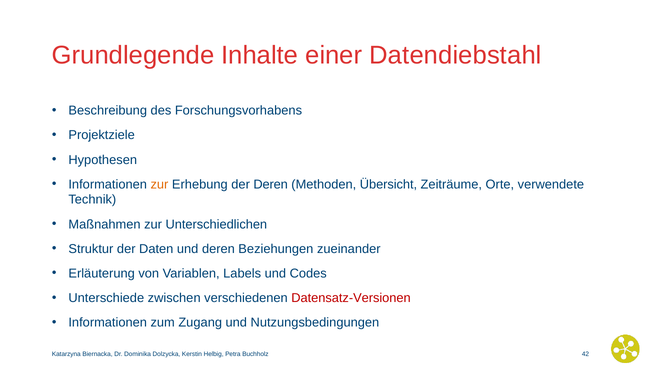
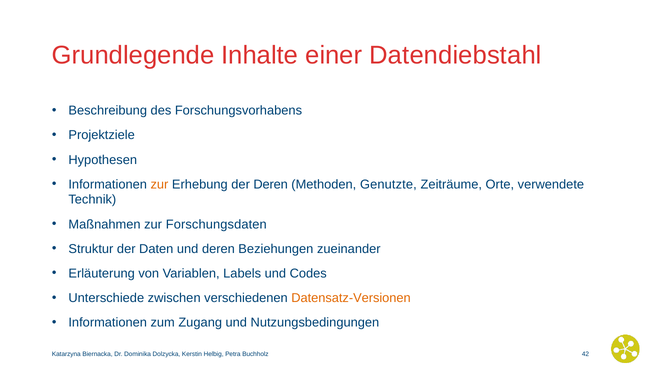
Übersicht: Übersicht -> Genutzte (388, 184)
Unterschiedlichen: Unterschiedlichen -> Forschungsdaten (216, 224)
Datensatz-Versionen colour: red -> orange (351, 298)
